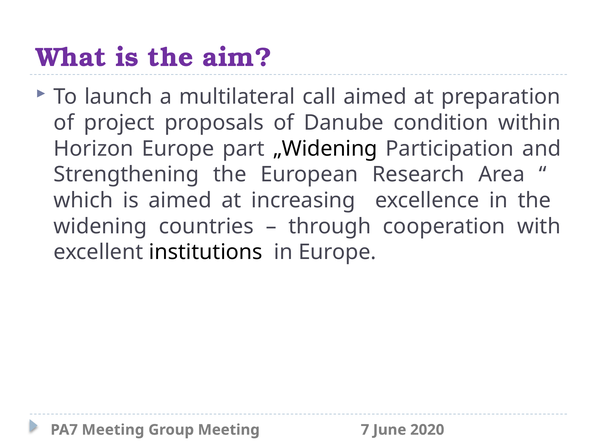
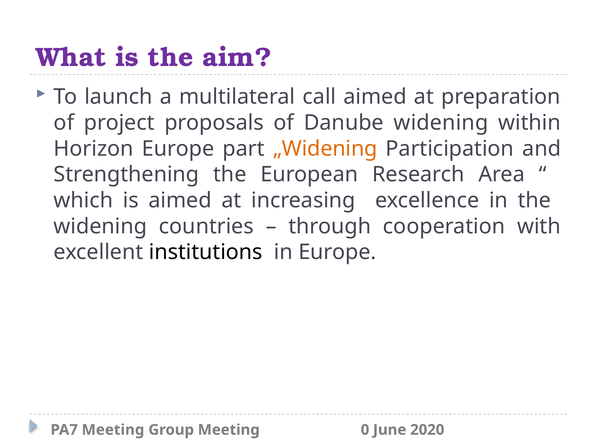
Danube condition: condition -> widening (441, 123)
„Widening colour: black -> orange (325, 149)
7: 7 -> 0 (365, 431)
